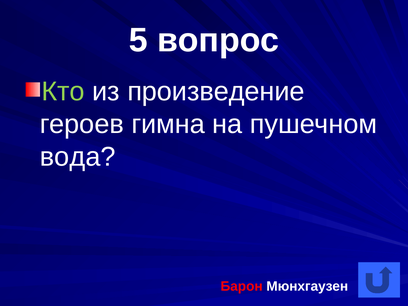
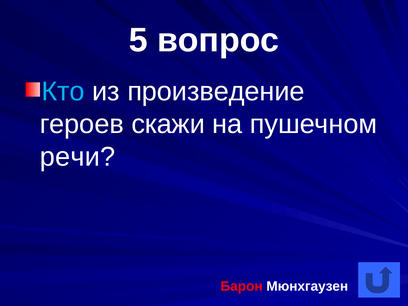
Кто colour: light green -> light blue (63, 92)
гимна: гимна -> скажи (168, 124)
вода: вода -> речи (78, 157)
